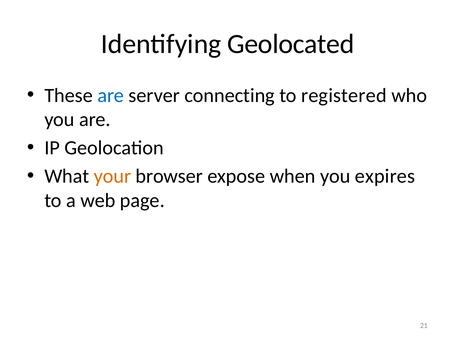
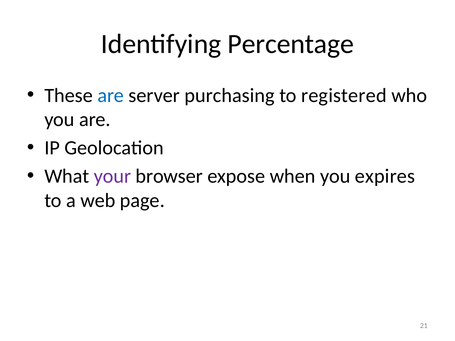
Geolocated: Geolocated -> Percentage (291, 44)
connecting: connecting -> purchasing (230, 95)
your colour: orange -> purple (112, 176)
